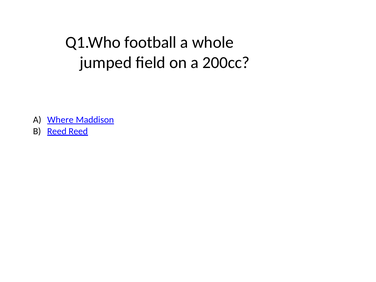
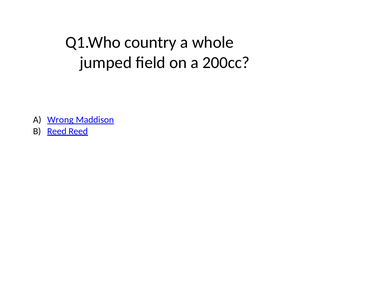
football: football -> country (150, 42)
Where: Where -> Wrong (60, 120)
